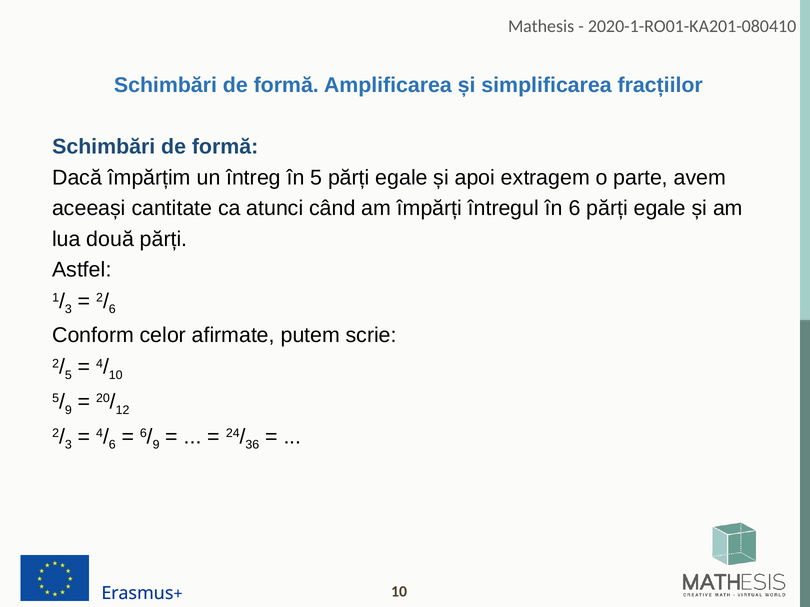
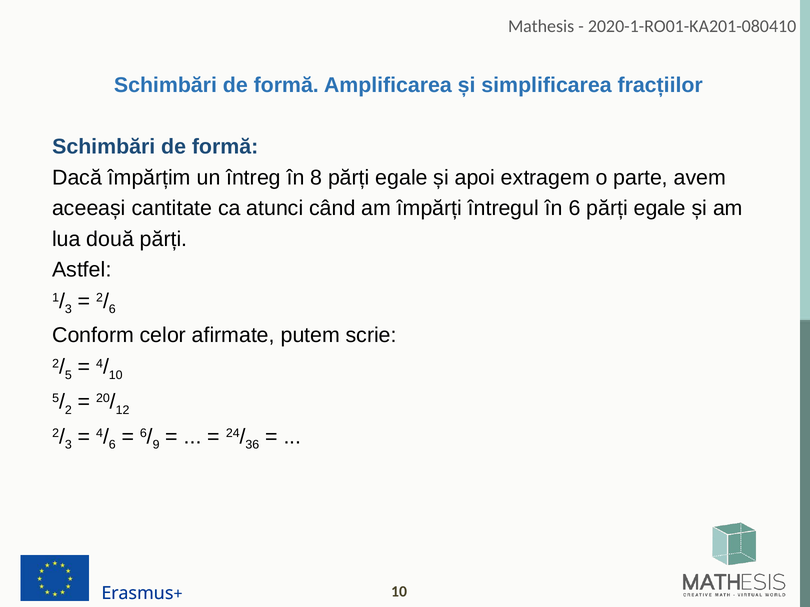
în 5: 5 -> 8 (316, 178)
9: 9 -> 2 (68, 410)
